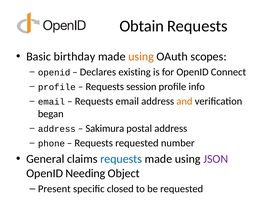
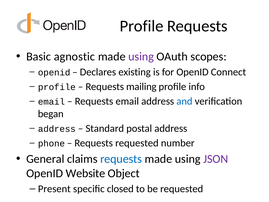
Obtain: Obtain -> Profile (142, 26)
birthday: birthday -> agnostic (74, 56)
using colour: orange -> purple (141, 56)
session: session -> mailing (141, 86)
and colour: orange -> blue (184, 101)
Sakimura: Sakimura -> Standard (105, 128)
Needing: Needing -> Website (85, 173)
